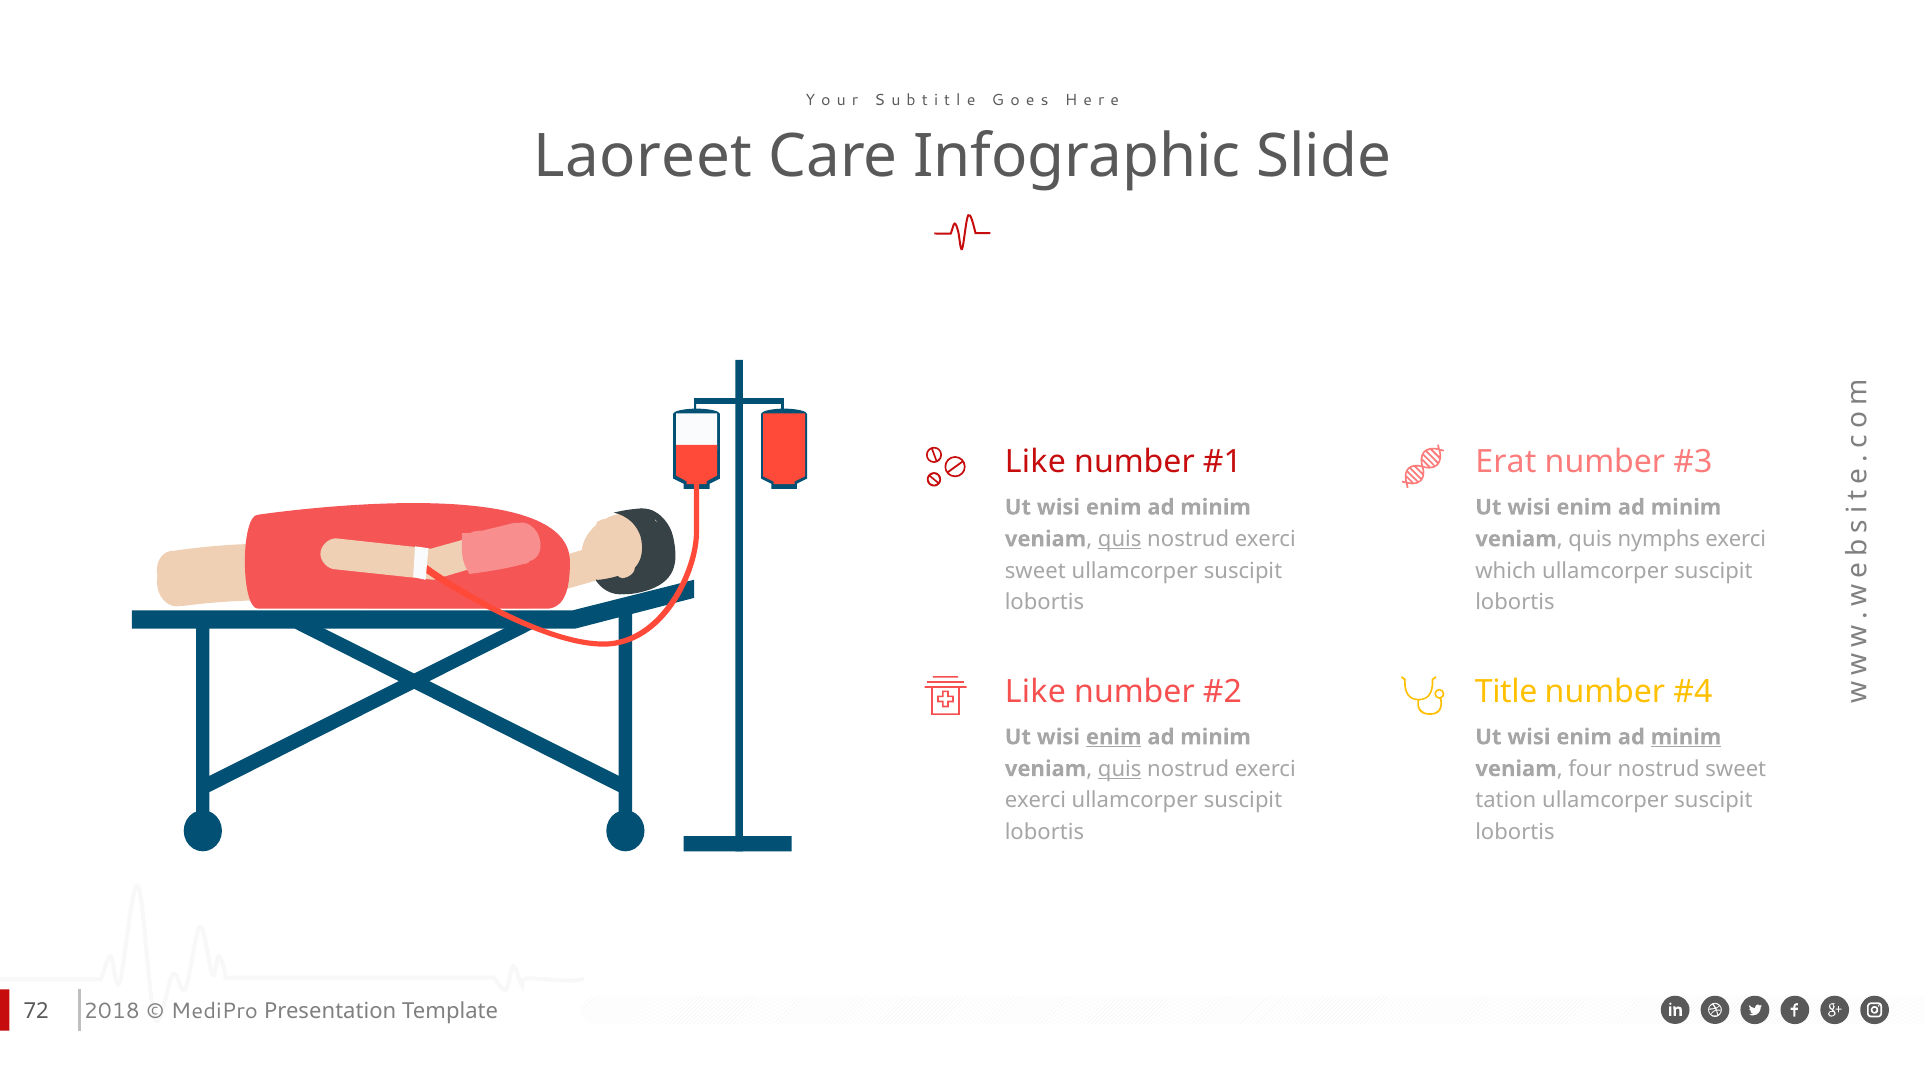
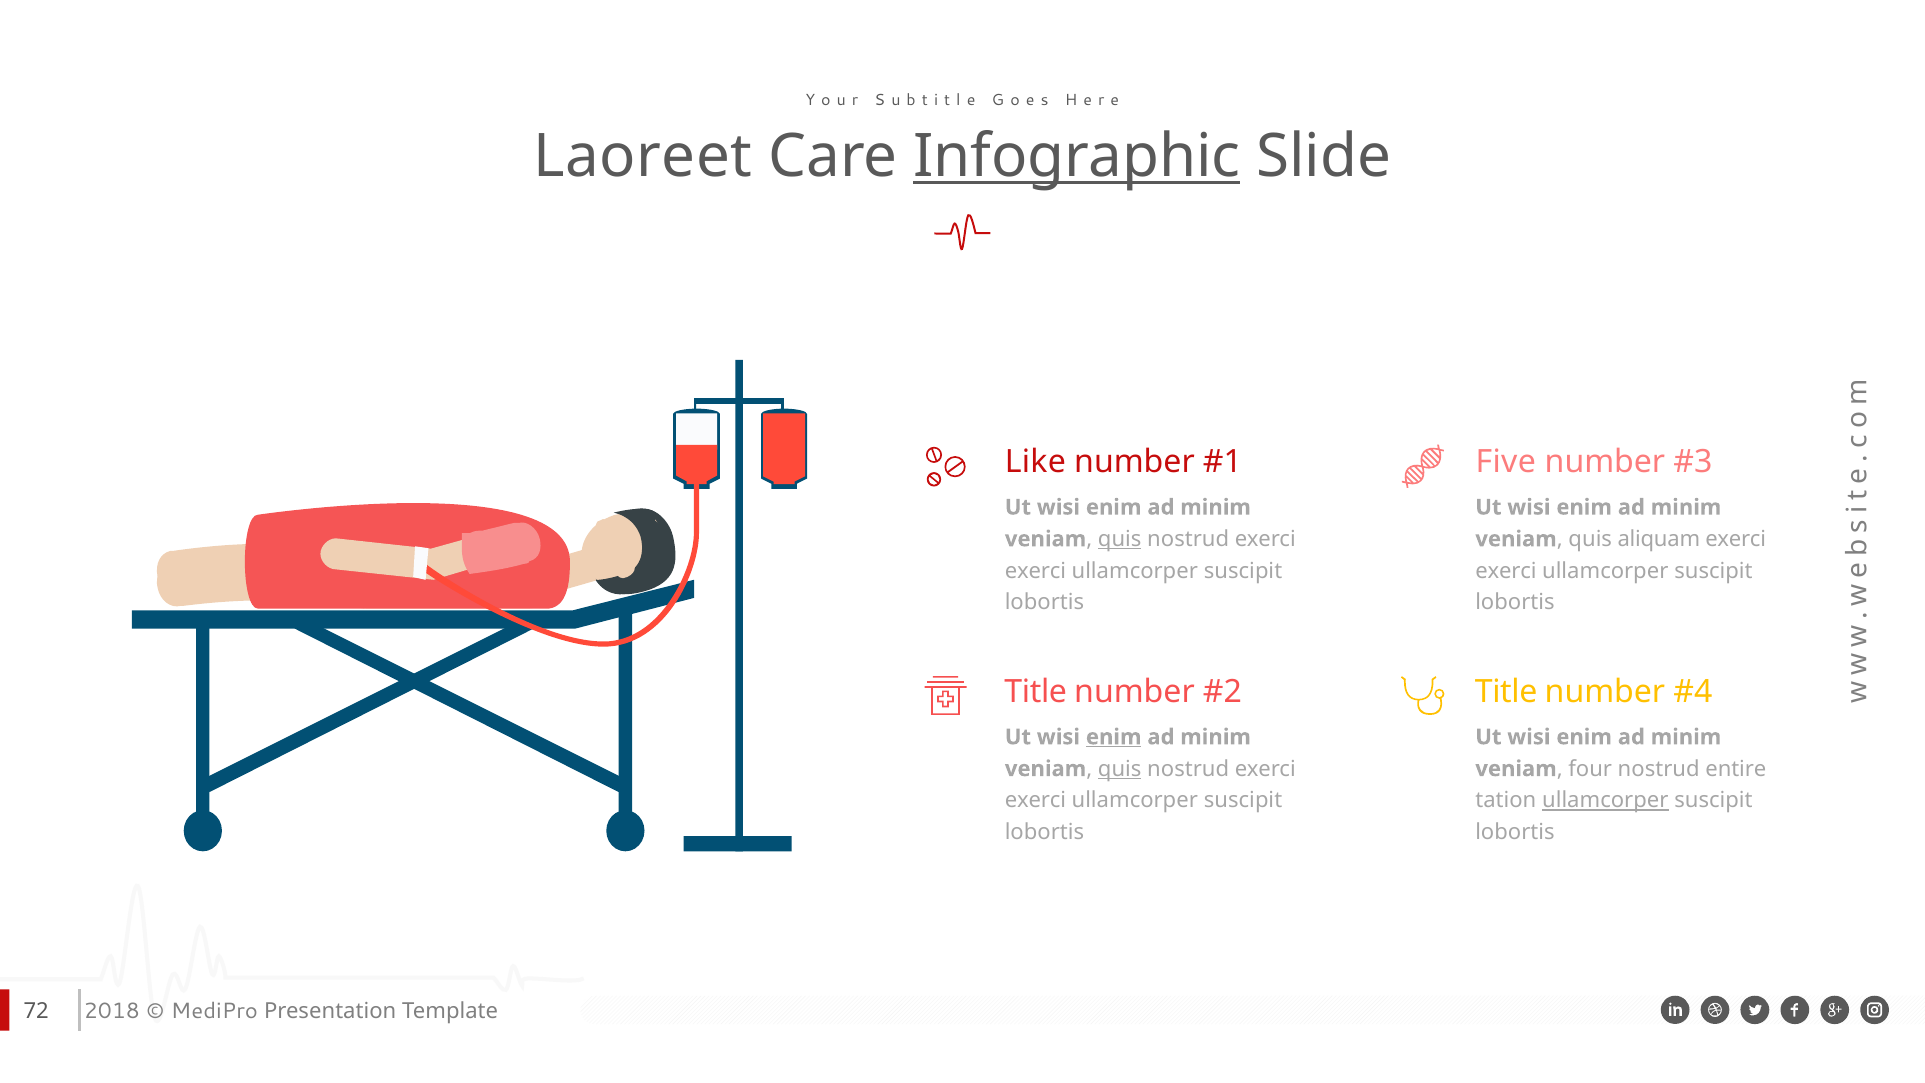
Infographic underline: none -> present (1077, 157)
Erat: Erat -> Five (1506, 462)
nymphs: nymphs -> aliquam (1659, 539)
sweet: sweet -> exerci (1035, 571)
which: which -> exerci (1506, 571)
Like: Like -> Title (1036, 692)
minim underline: present -> none (1686, 737)
nostrud sweet: sweet -> entire (1736, 769)
ullamcorper underline: none -> present (1605, 800)
